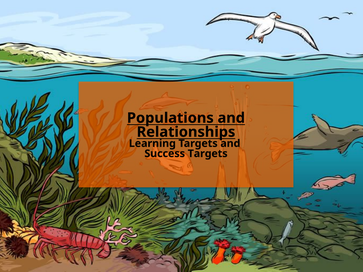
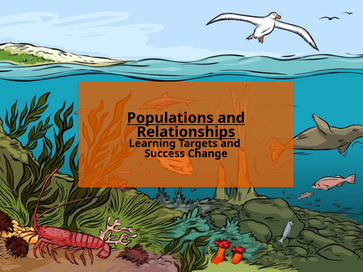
Success Targets: Targets -> Change (208, 154)
